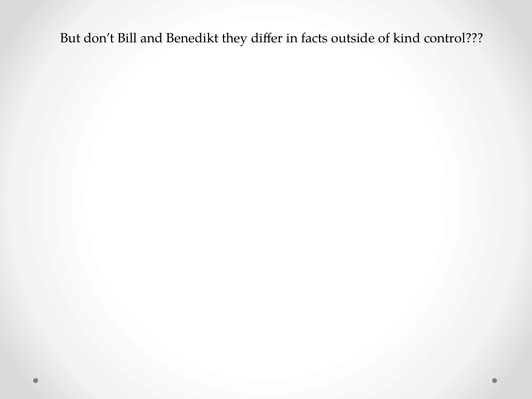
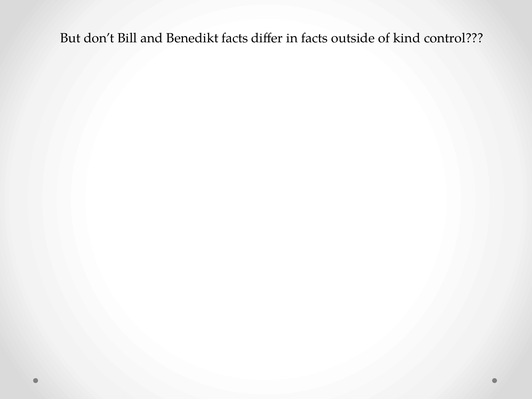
Benedikt they: they -> facts (235, 38)
